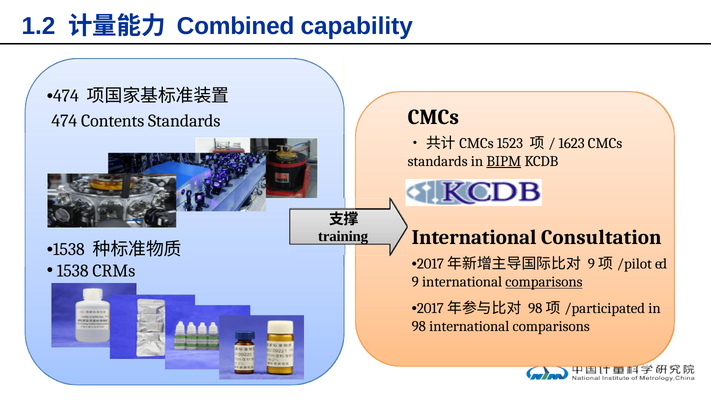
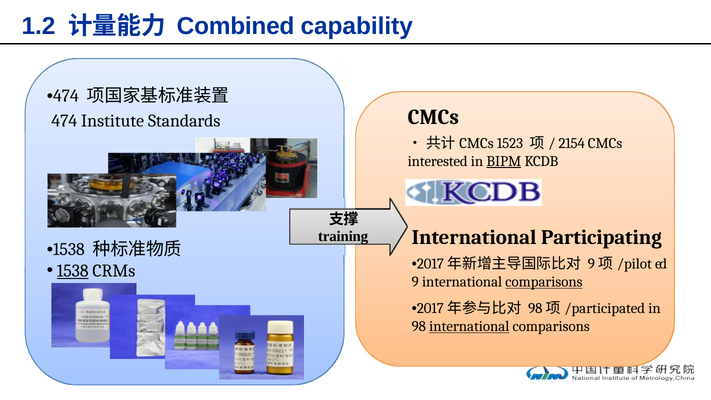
Contents: Contents -> Institute (113, 121)
1623: 1623 -> 2154 (572, 143)
standards: standards -> interested (438, 161)
Consultation: Consultation -> Participating (601, 237)
1538 underline: none -> present (73, 271)
international underline: none -> present (469, 326)
